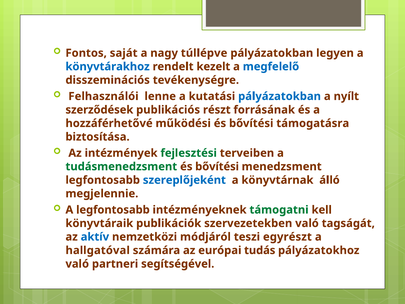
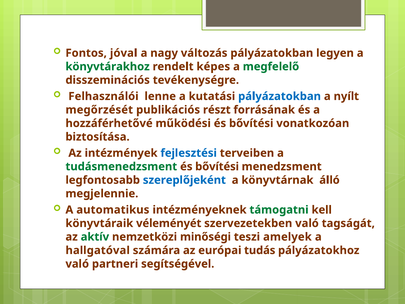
saját: saját -> jóval (124, 53)
túllépve: túllépve -> változás (204, 53)
könyvtárakhoz colour: blue -> green (108, 67)
kezelt: kezelt -> képes (213, 67)
megfelelő colour: blue -> green (271, 67)
szerződések: szerződések -> megőrzését (99, 110)
támogatásra: támogatásra -> vonatkozóan (313, 123)
fejlesztési colour: green -> blue (189, 153)
A legfontosabb: legfontosabb -> automatikus (113, 210)
publikációk: publikációk -> véleményét (169, 223)
aktív colour: blue -> green (95, 237)
módjáról: módjáról -> minőségi (206, 237)
egyrészt: egyrészt -> amelyek (287, 237)
